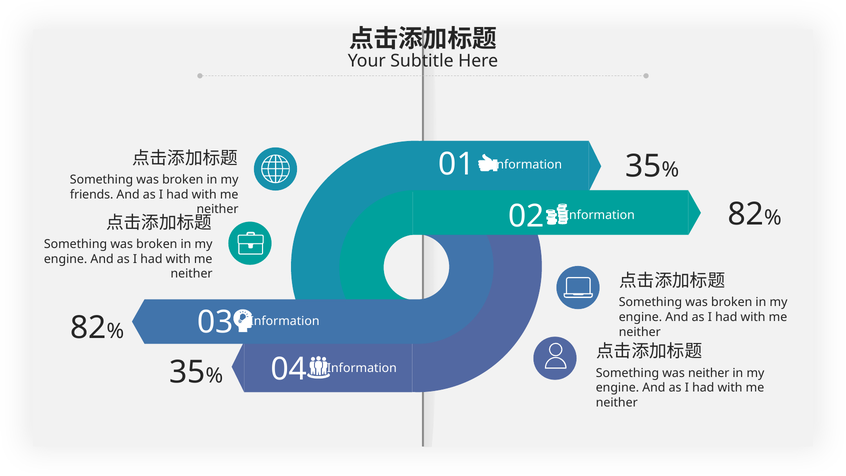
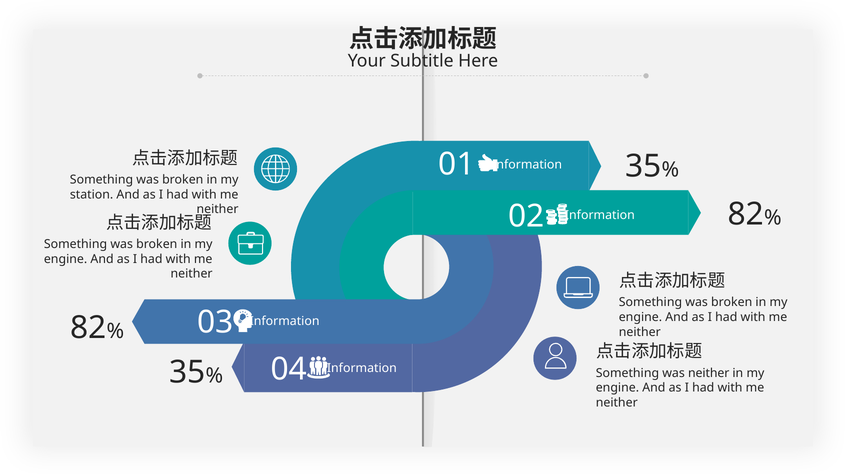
friends: friends -> station (92, 194)
